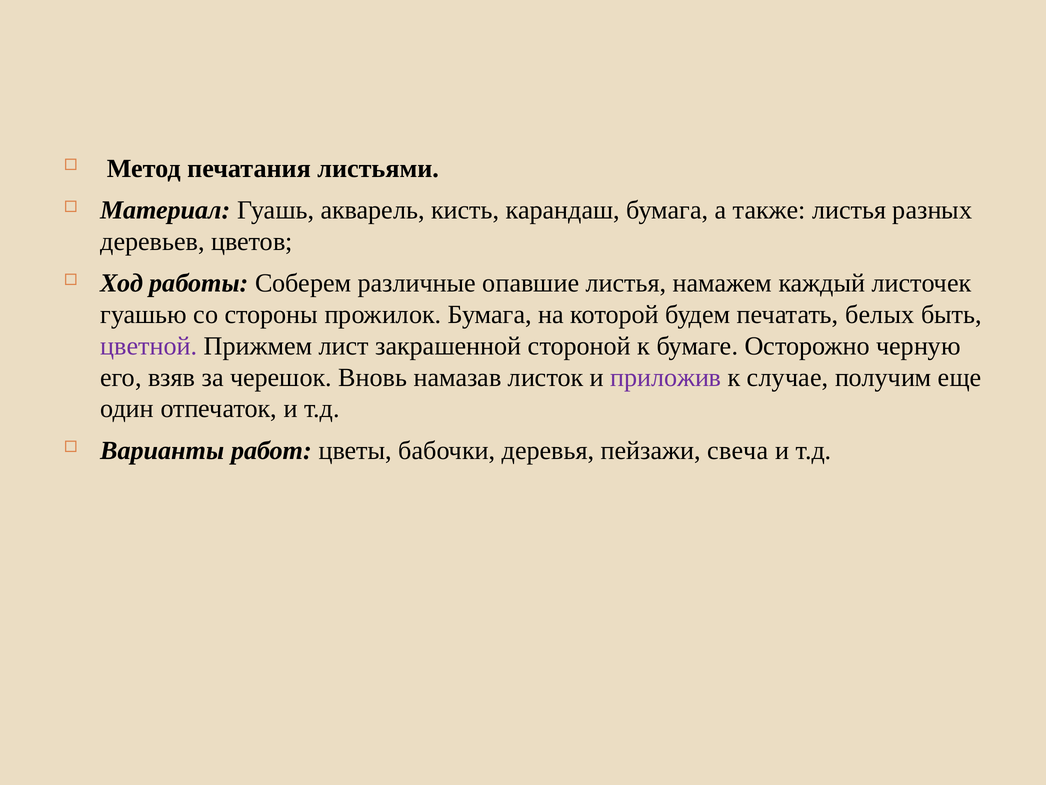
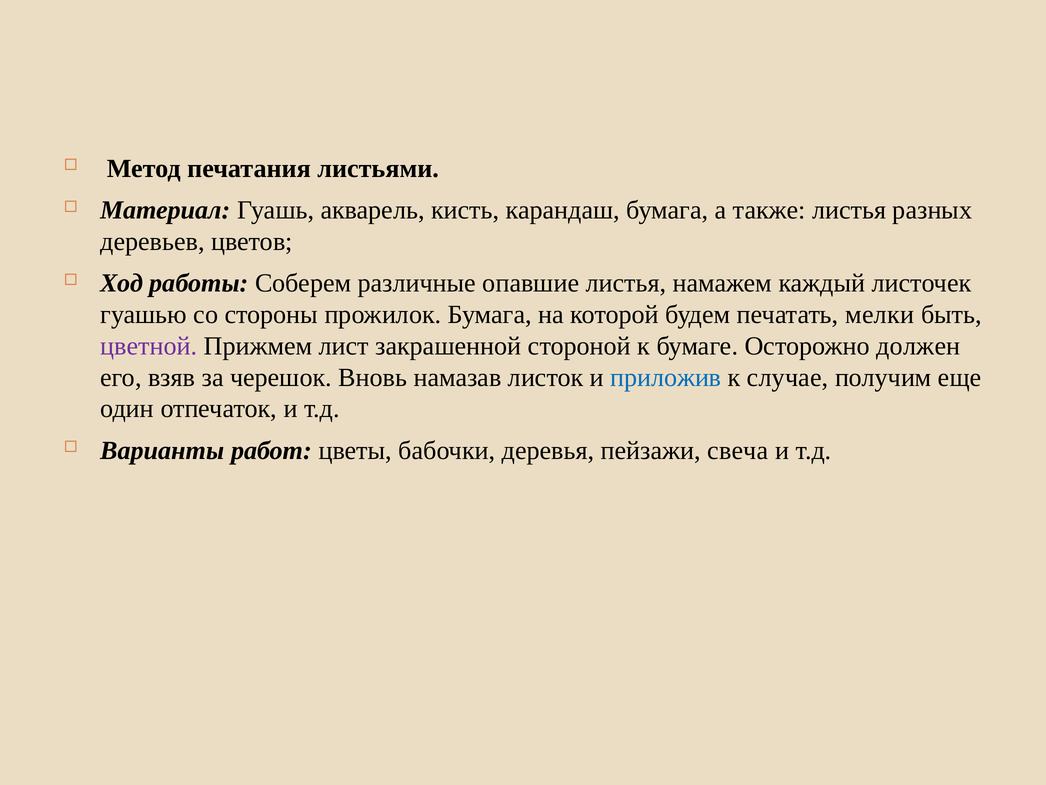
белых: белых -> мелки (880, 314)
черную: черную -> должен (918, 346)
приложив colour: purple -> blue (666, 377)
